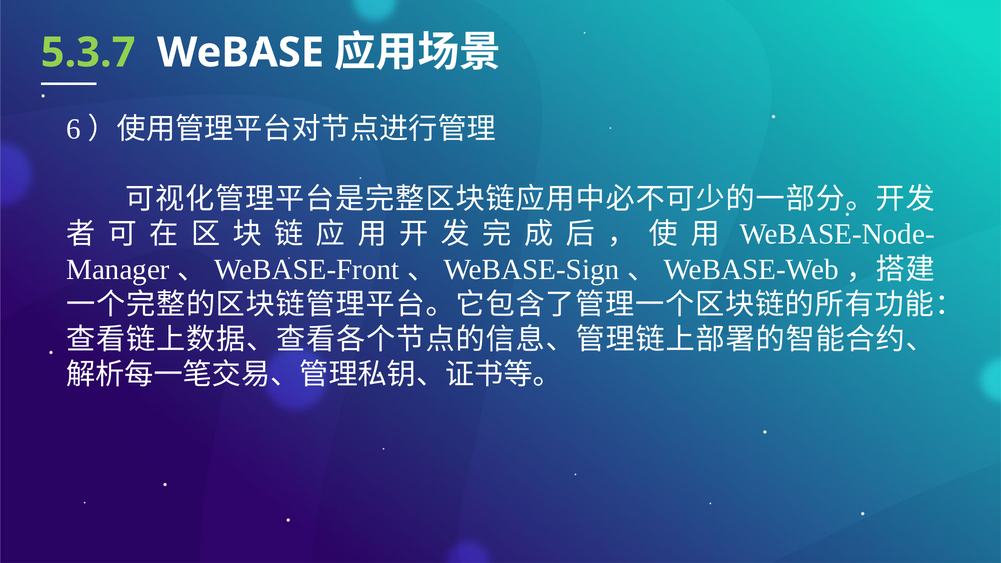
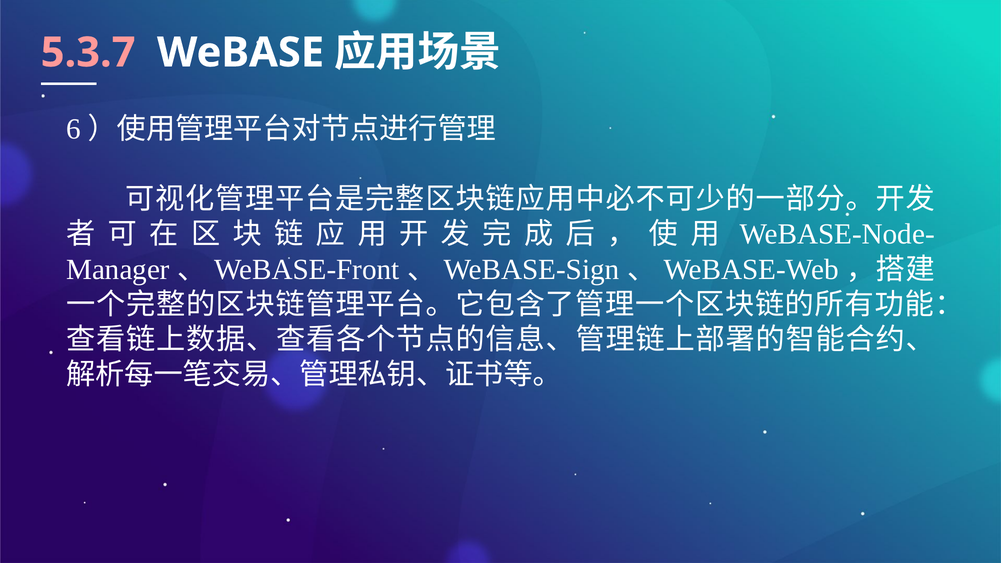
5.3.7 colour: light green -> pink (88, 53)
